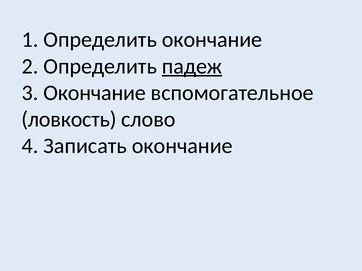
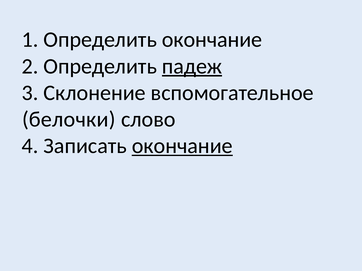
3 Окончание: Окончание -> Склонение (95, 93)
ловкость: ловкость -> белочки (69, 120)
окончание underline: none -> present (182, 146)
